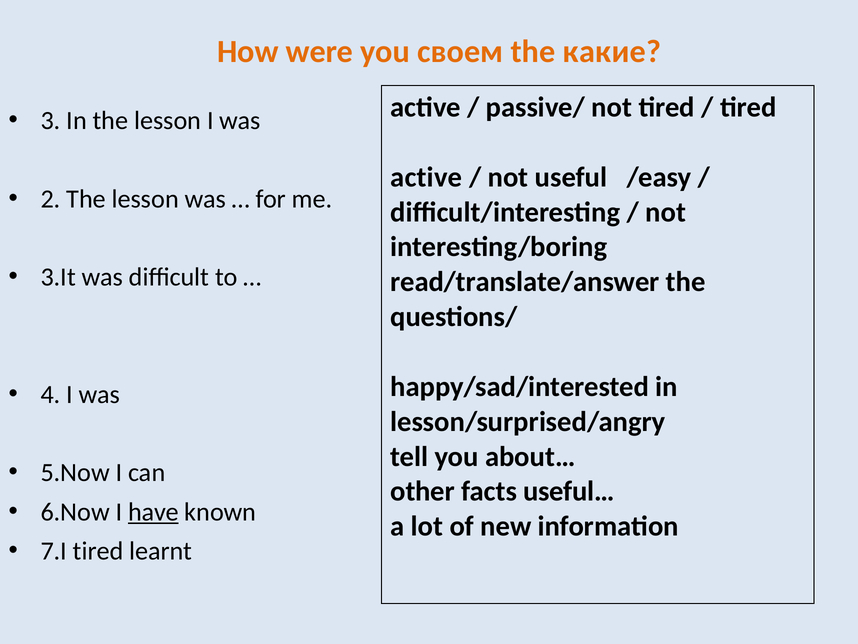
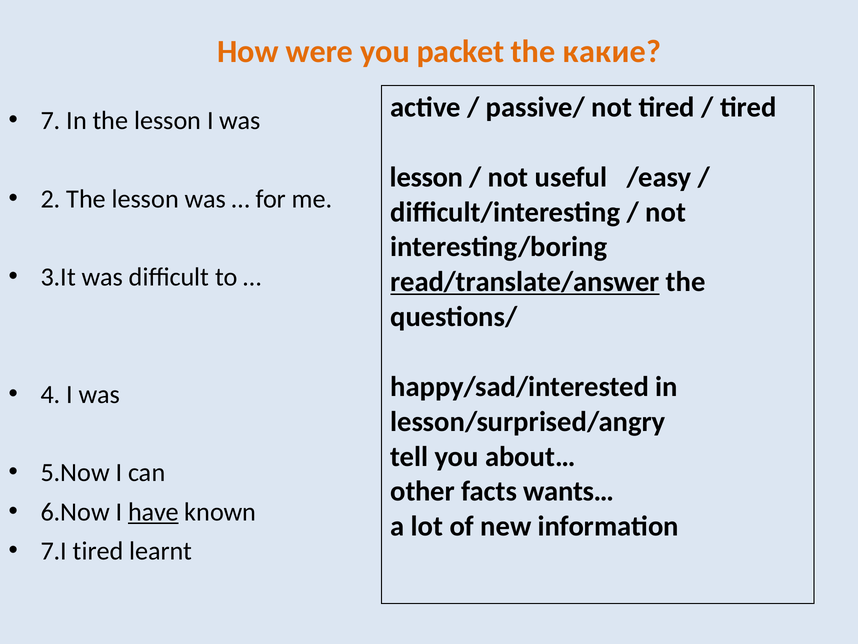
своем: своем -> packet (460, 52)
3: 3 -> 7 (51, 121)
active: active -> lesson (427, 177)
read/translate/answer underline: none -> present (525, 282)
useful…: useful… -> wants… (569, 491)
